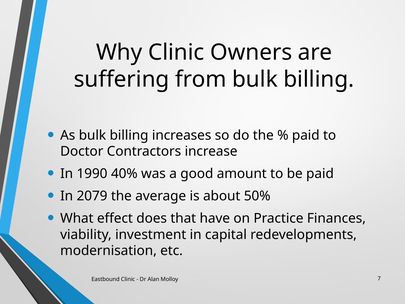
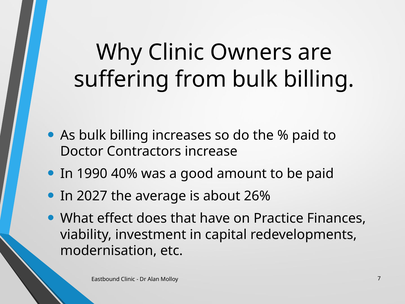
2079: 2079 -> 2027 (92, 196)
50%: 50% -> 26% (257, 196)
